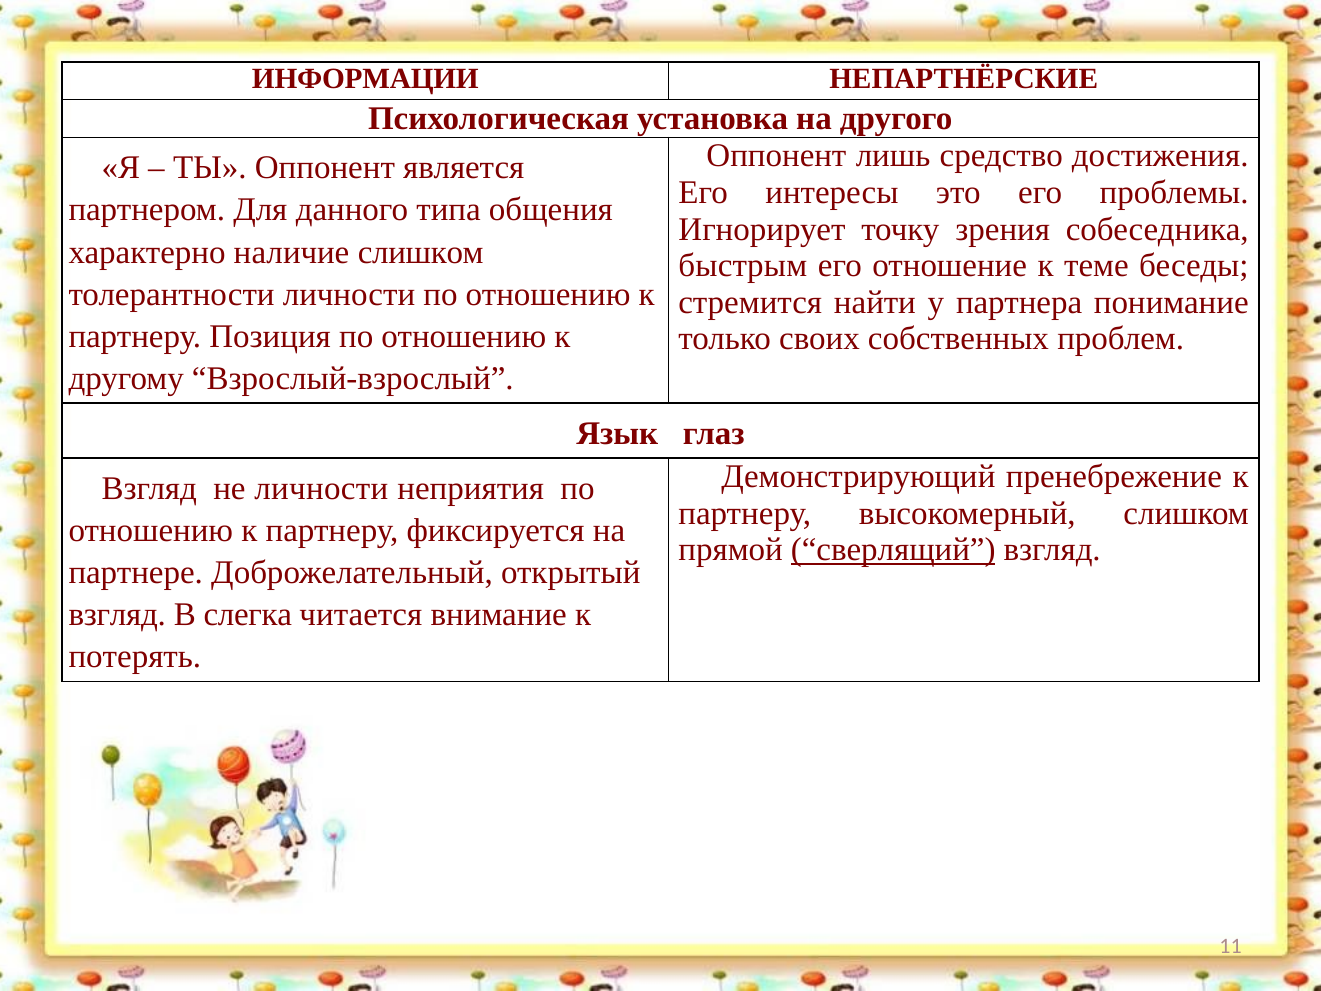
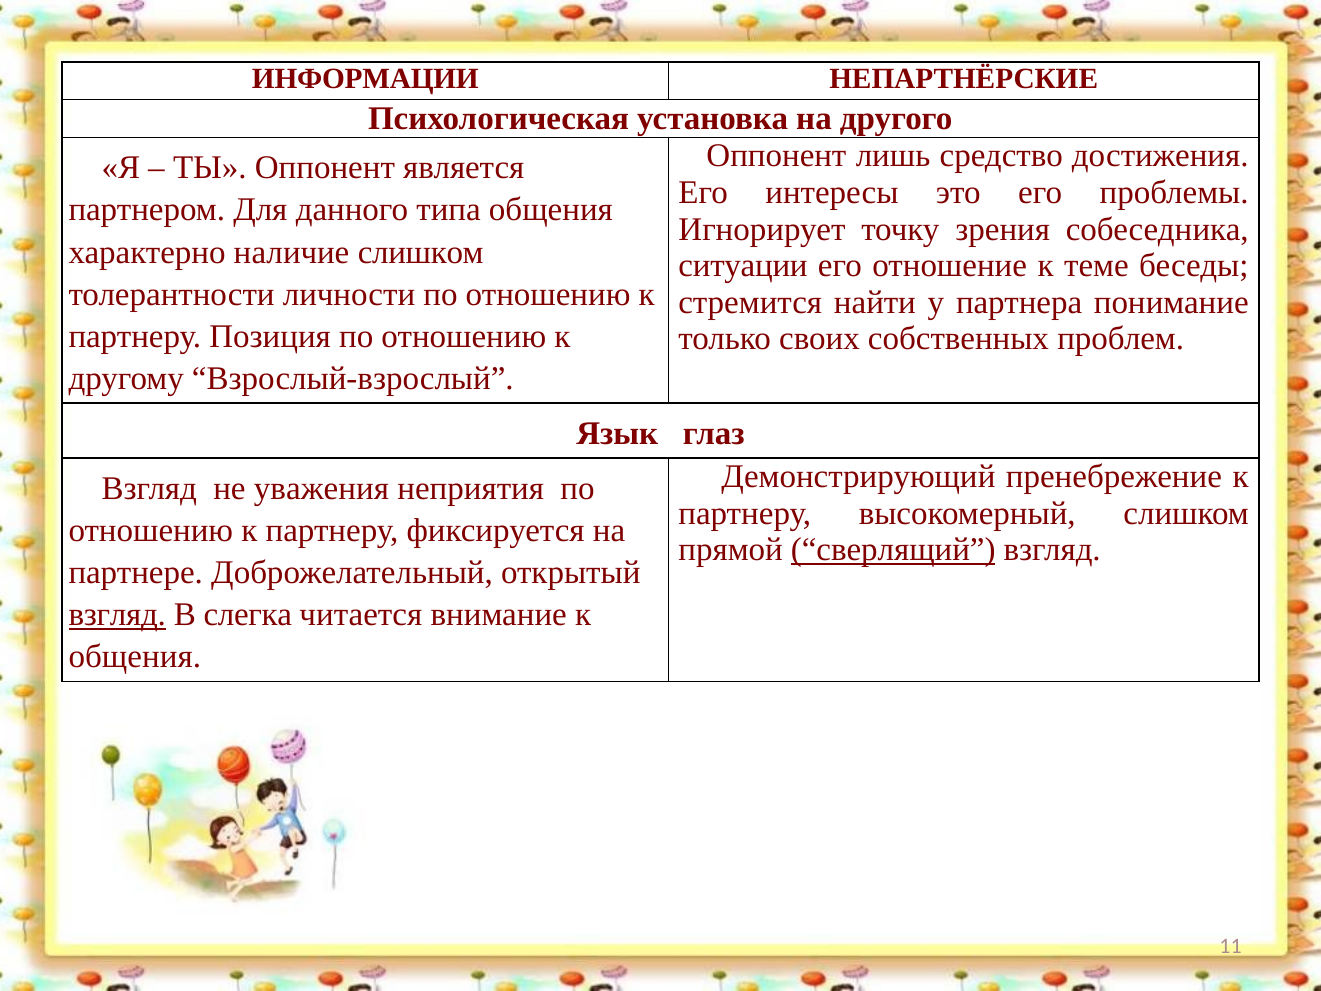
быстрым: быстрым -> ситуации (743, 266)
не личности: личности -> уважения (321, 489)
взгляд underline: none -> present (117, 615)
потерять: потерять -> общения (135, 657)
